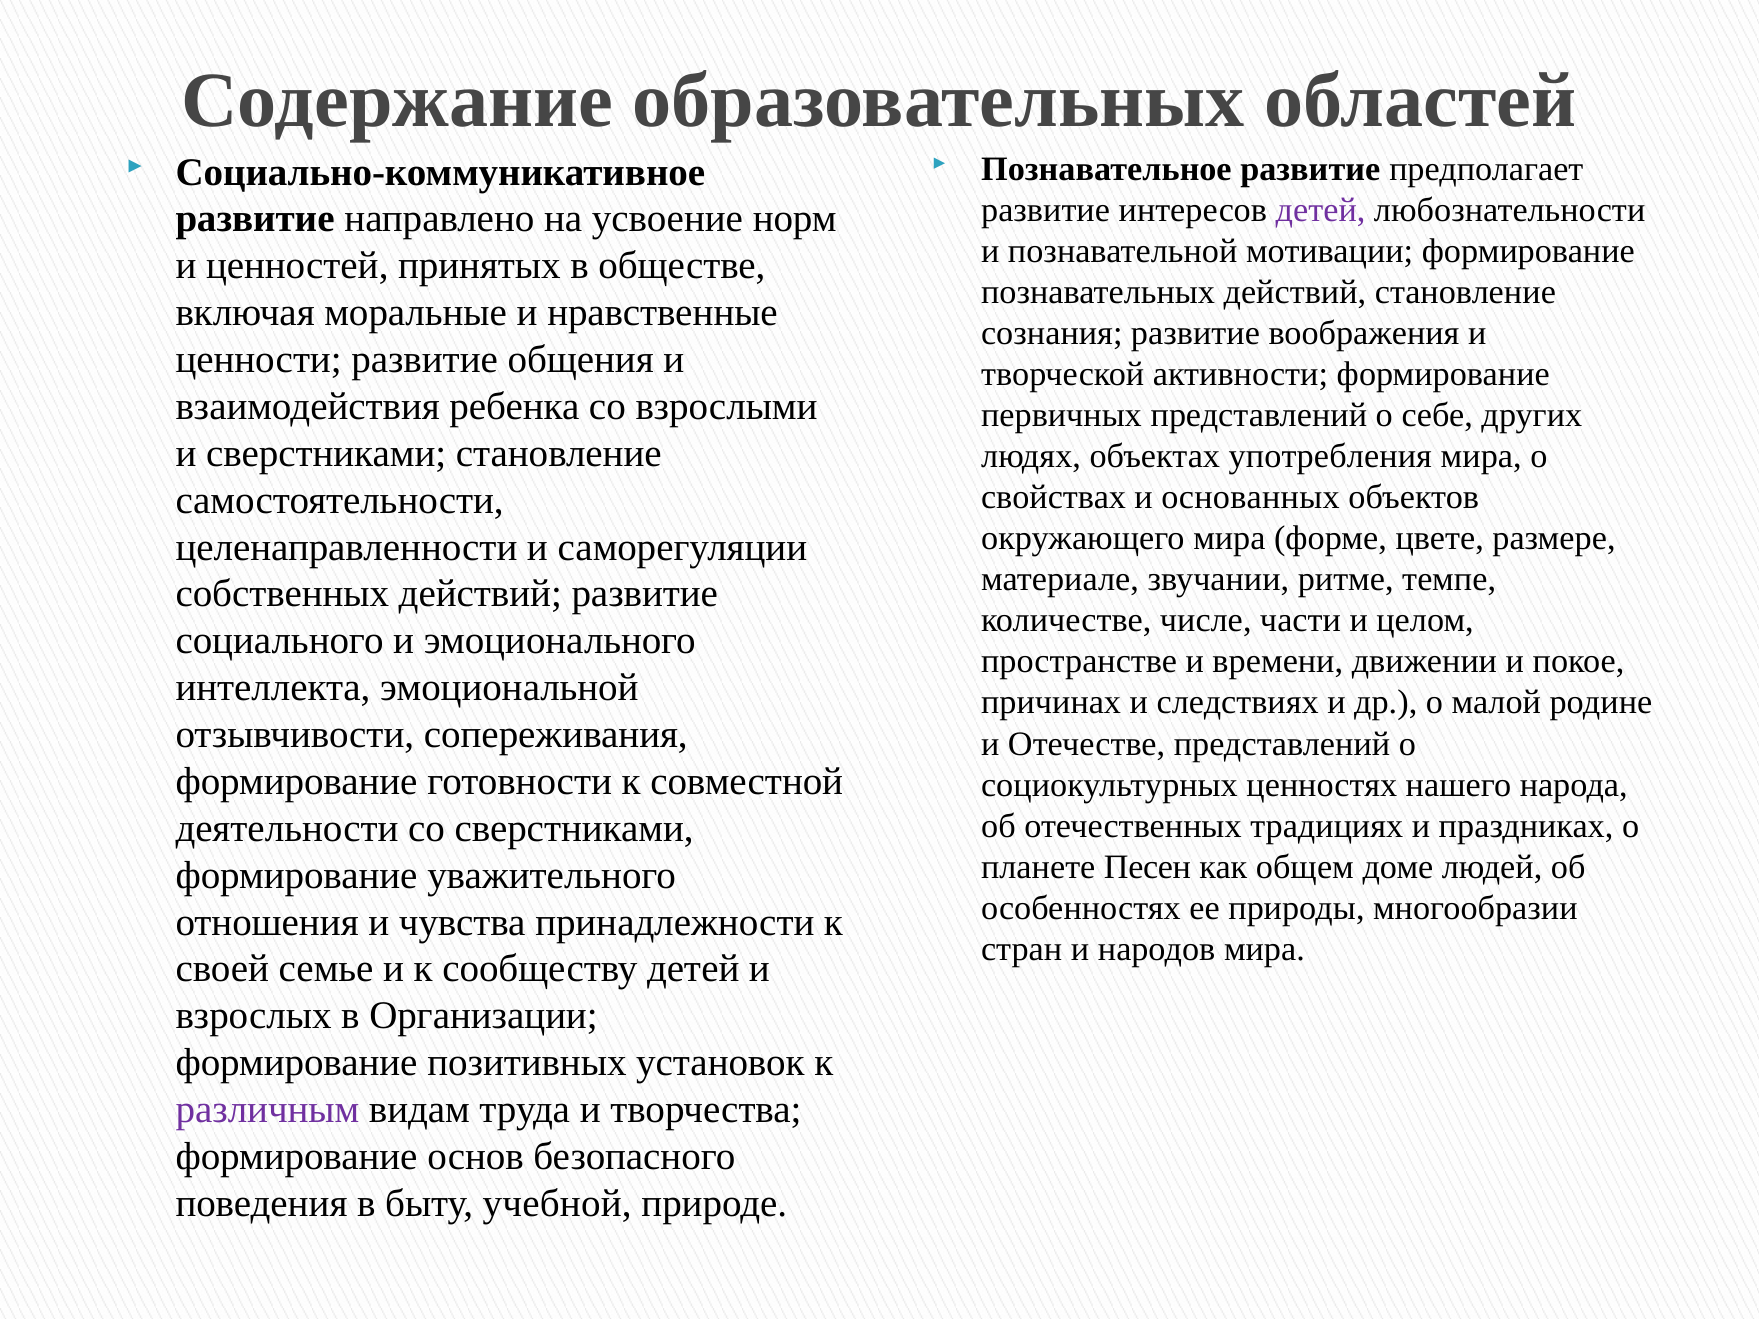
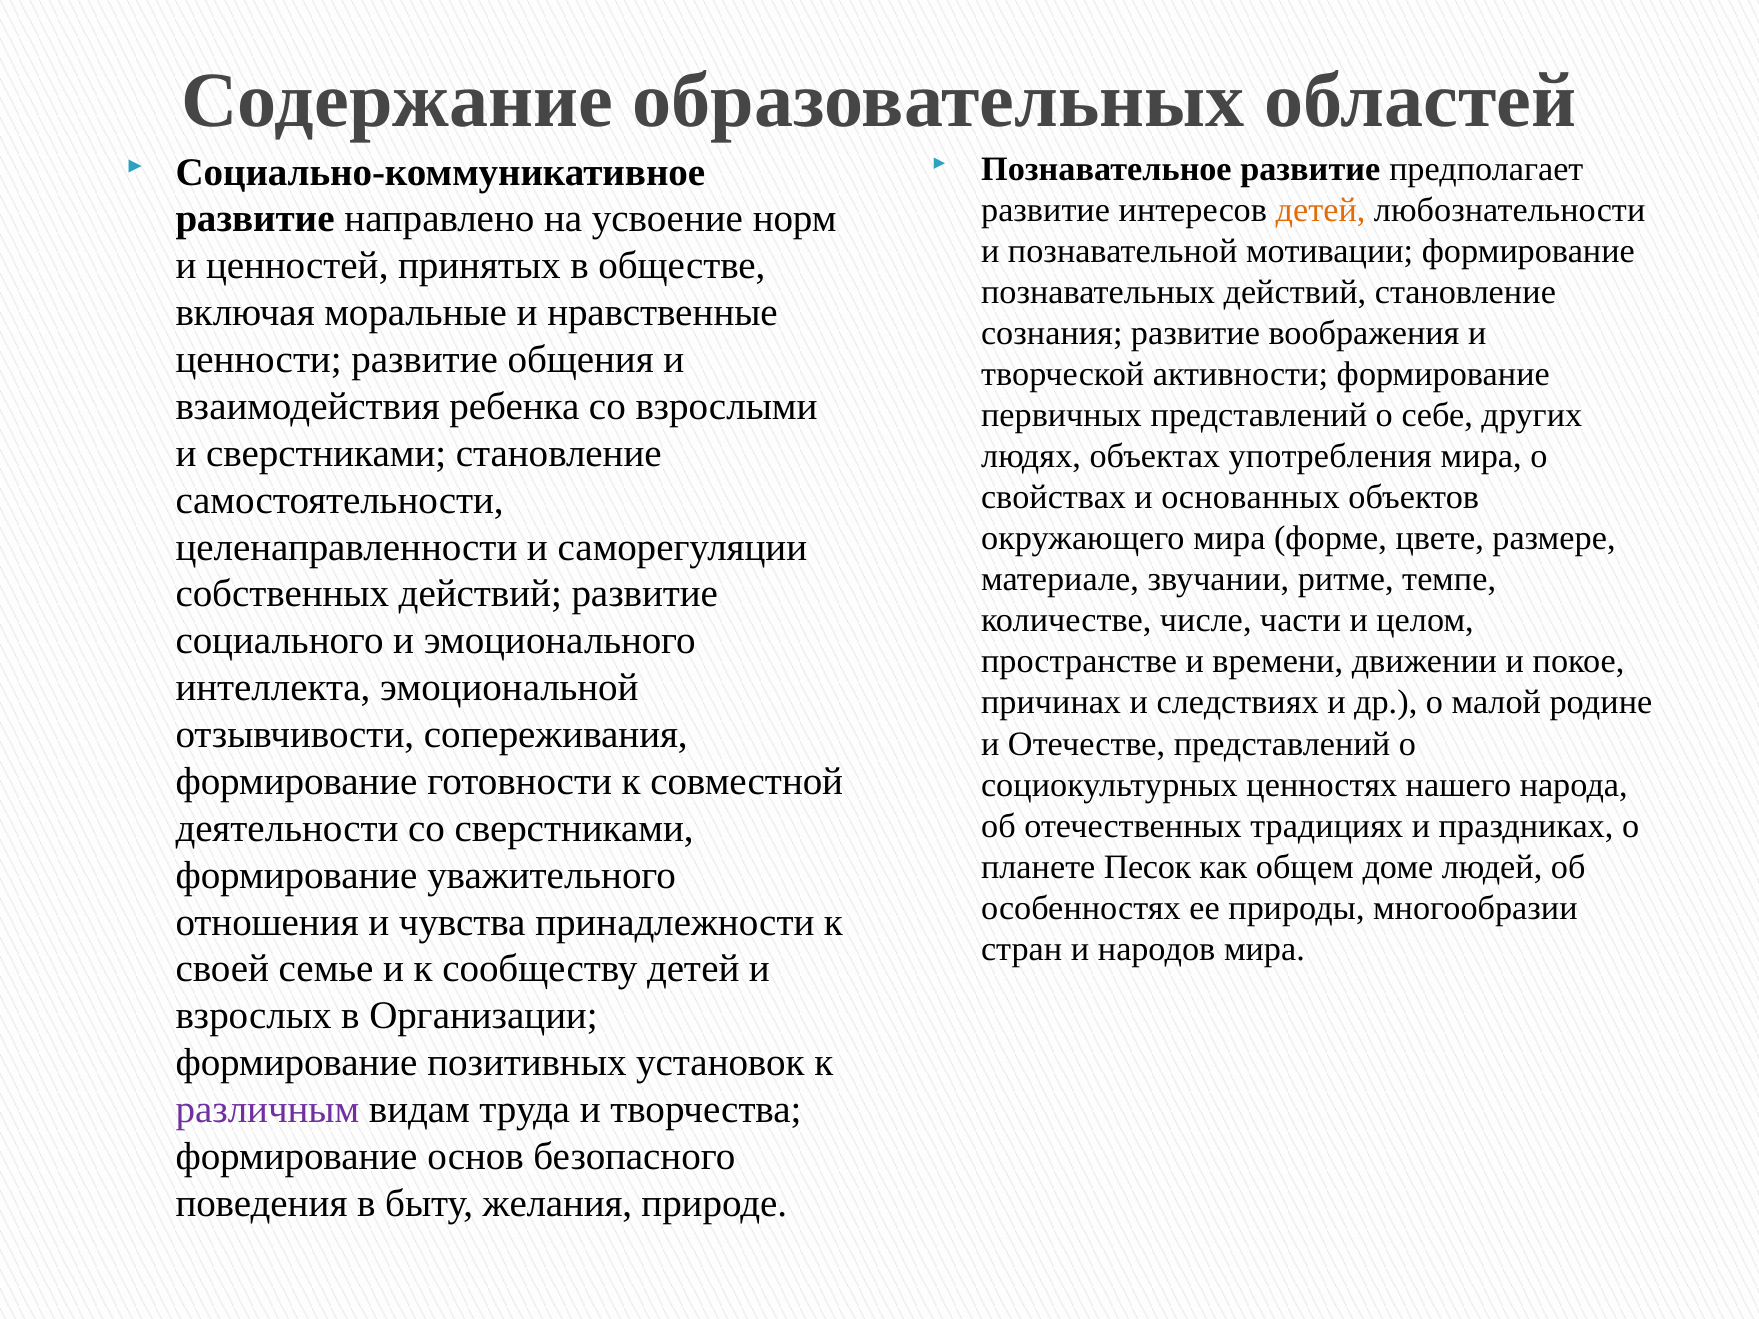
детей colour: purple -> orange (1321, 210)
Песен: Песен -> Песок (1147, 867)
учебной: учебной -> желания (557, 1204)
